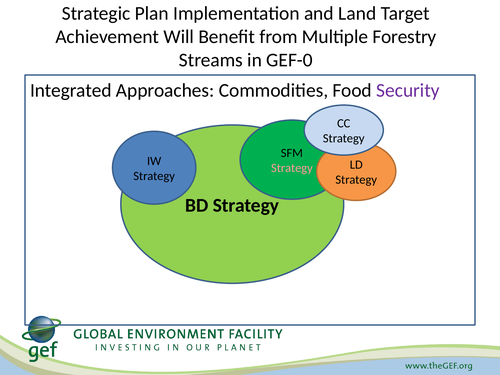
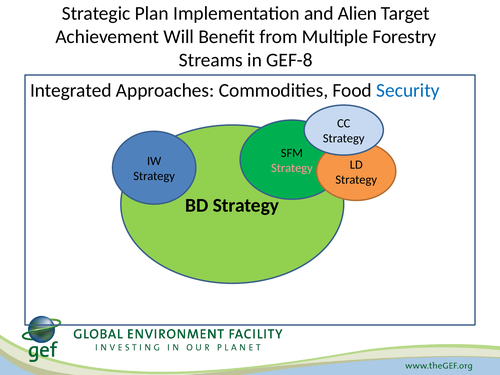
Land: Land -> Alien (357, 13)
GEF-0: GEF-0 -> GEF-8 (290, 60)
Security colour: purple -> blue (408, 90)
